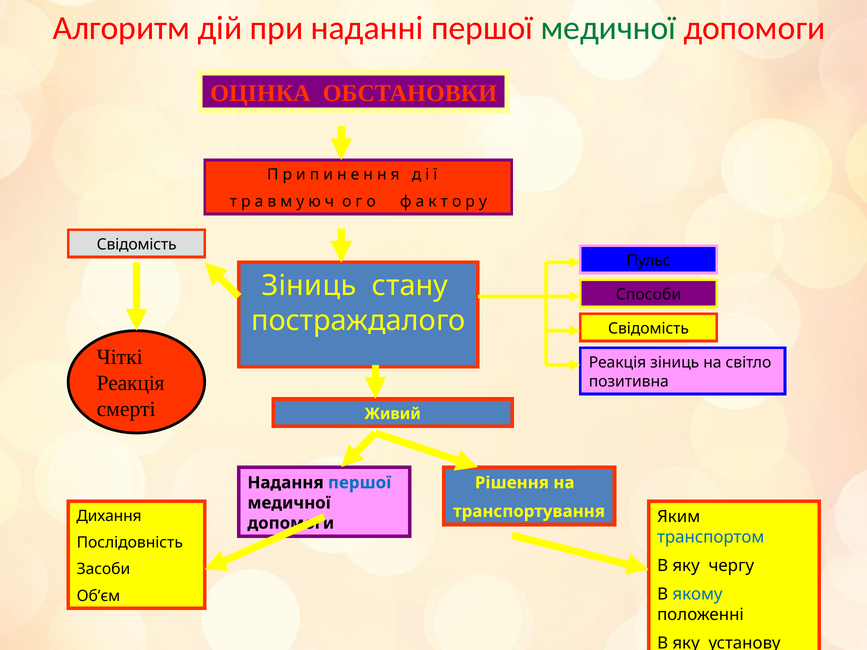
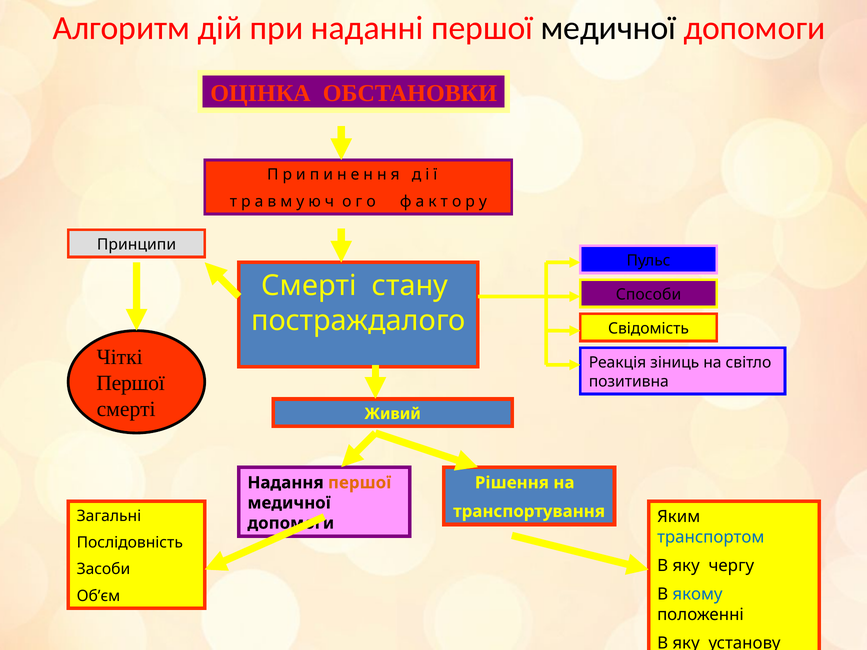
медичної colour: green -> black (608, 28)
Свідомість: Свідомість -> Принципи (137, 244)
Зіниць: Зіниць -> Смерті (309, 286)
Реакція: Реакція -> Першої (131, 383)
першої colour: blue -> orange (360, 483)
Дихання: Дихання -> Загальні (109, 516)
